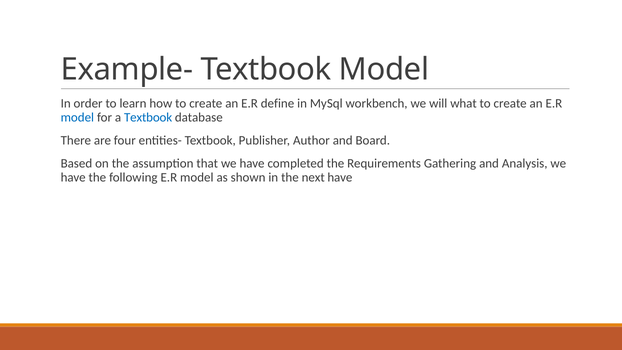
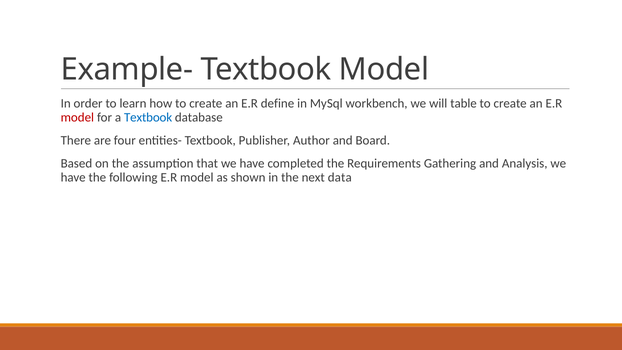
what: what -> table (463, 103)
model colour: blue -> red (77, 117)
next have: have -> data (340, 178)
